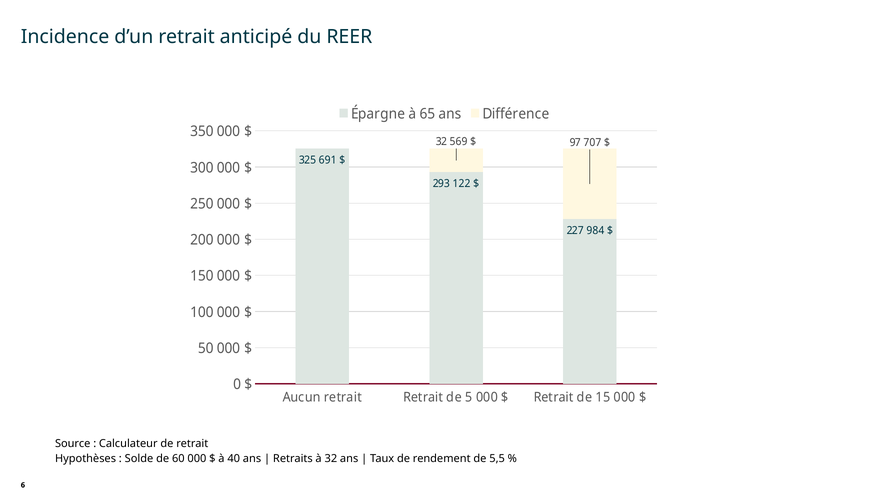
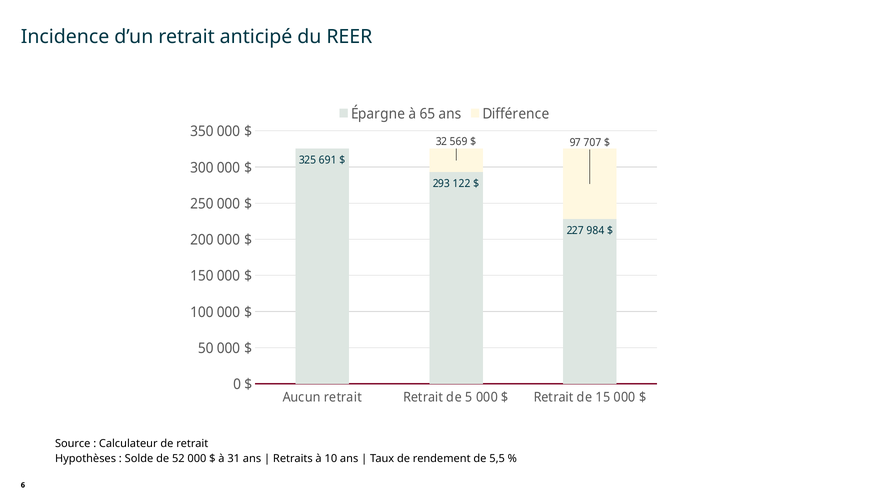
60: 60 -> 52 (178, 459)
40: 40 -> 31 (234, 459)
à 32: 32 -> 10 (331, 459)
